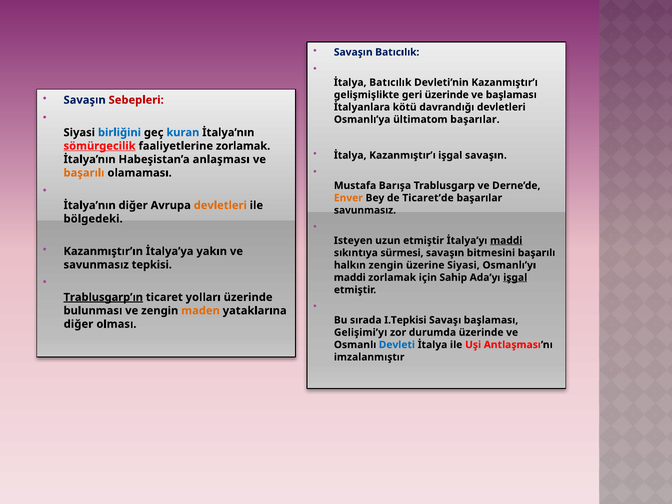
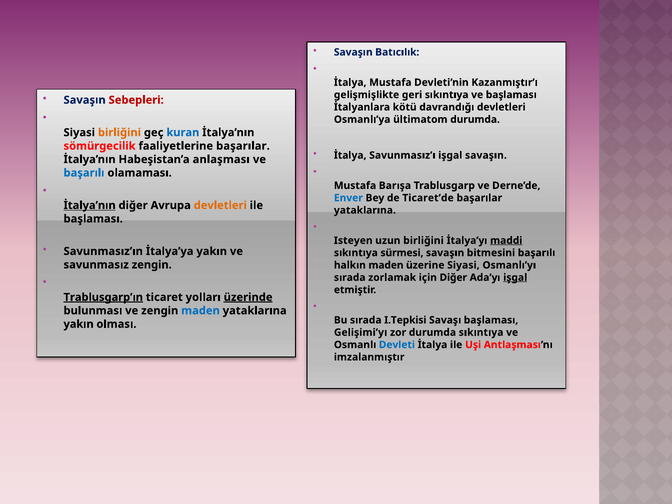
İtalya Batıcılık: Batıcılık -> Mustafa (390, 82)
geri üzerinde: üzerinde -> sıkıntıya (447, 95)
ültimatom başarılar: başarılar -> durumda (475, 119)
birliğini colour: blue -> orange (119, 133)
sömürgecilik underline: present -> none (100, 146)
faaliyetlerine zorlamak: zorlamak -> başarılar (243, 146)
İtalya Kazanmıştır’ı: Kazanmıştır’ı -> Savunmasız’ı (402, 155)
başarılı colour: orange -> blue (84, 173)
Enver colour: orange -> blue (348, 198)
İtalya’nın underline: none -> present (90, 205)
savunmasız: savunmasız -> yataklarına (365, 210)
bölgedeki: bölgedeki -> başlaması (93, 219)
uzun etmiştir: etmiştir -> birliğini (423, 240)
Kazanmıştır’ın: Kazanmıştır’ın -> Savunmasız’ın (103, 251)
savunmasız tepkisi: tepkisi -> zengin (152, 265)
halkın zengin: zengin -> maden (386, 265)
maddi: maddi -> sırada (350, 277)
için Sahip: Sahip -> Diğer (453, 277)
üzerinde underline: none -> present (248, 297)
maden colour: orange -> blue (201, 311)
diğer: diğer -> yakın (79, 324)
durumda üzerinde: üzerinde -> sıkıntıya (481, 332)
